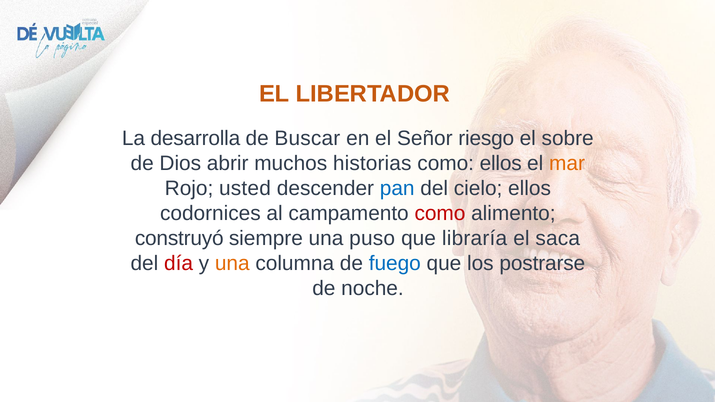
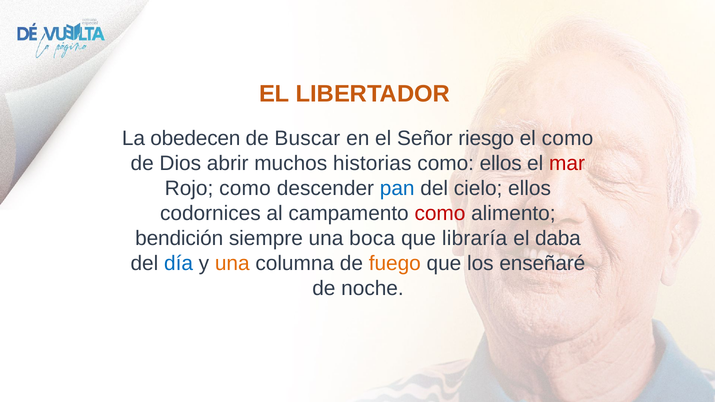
desarrolla: desarrolla -> obedecen (195, 138)
el sobre: sobre -> como (568, 138)
mar colour: orange -> red (567, 163)
Rojo usted: usted -> como (245, 188)
construyó: construyó -> bendición (179, 239)
puso: puso -> boca (372, 239)
saca: saca -> daba (558, 239)
día colour: red -> blue (179, 264)
fuego colour: blue -> orange (395, 264)
postrarse: postrarse -> enseñaré (542, 264)
